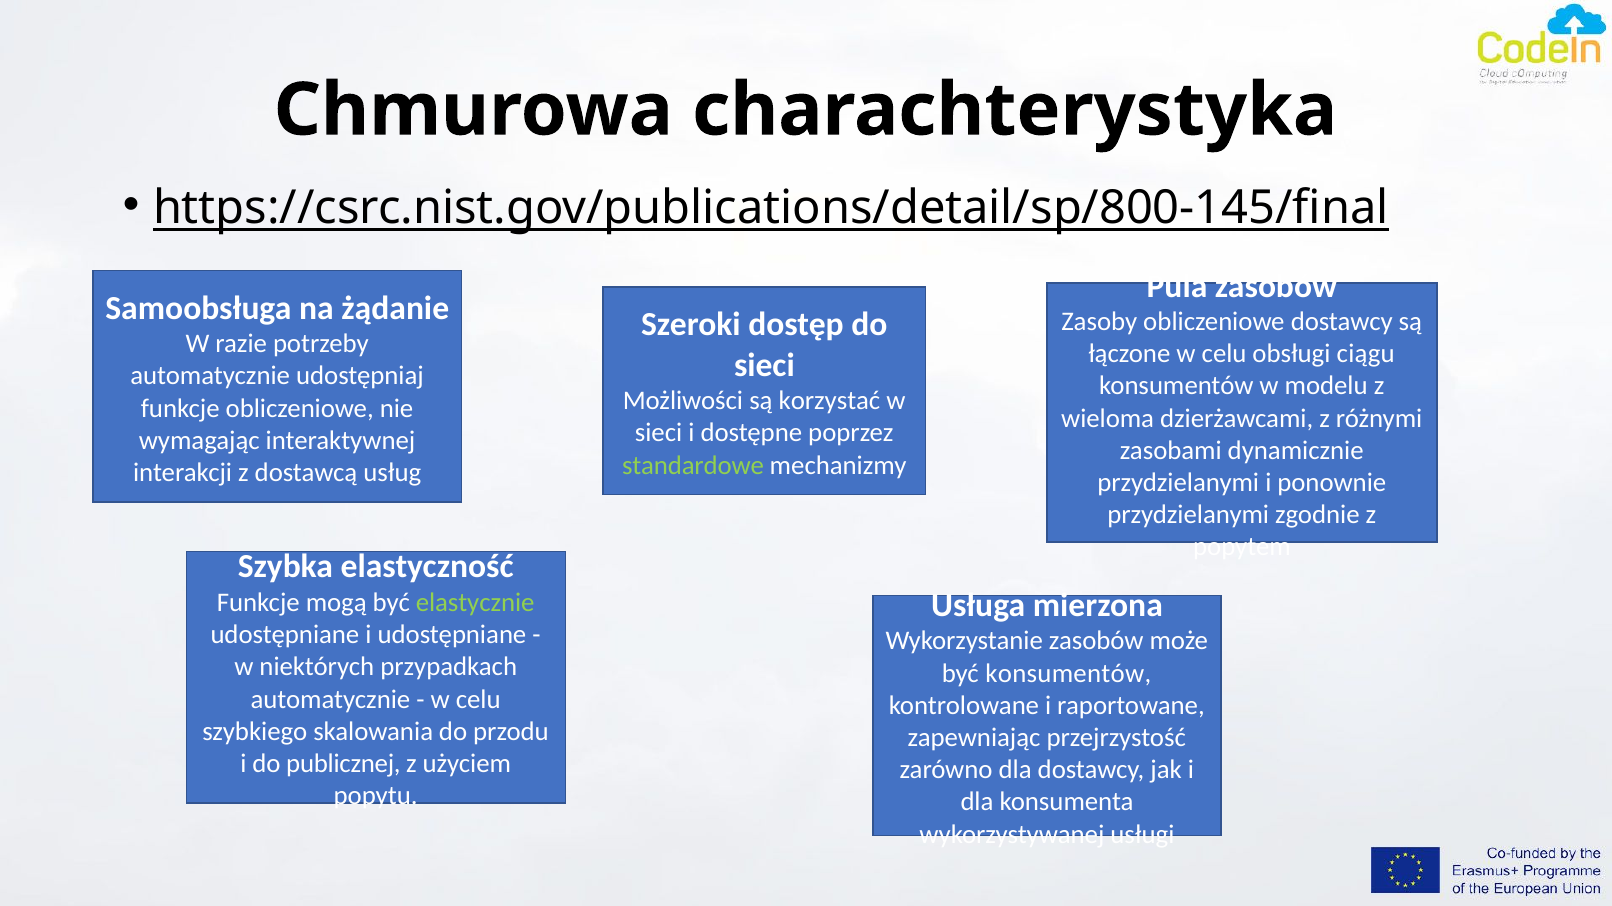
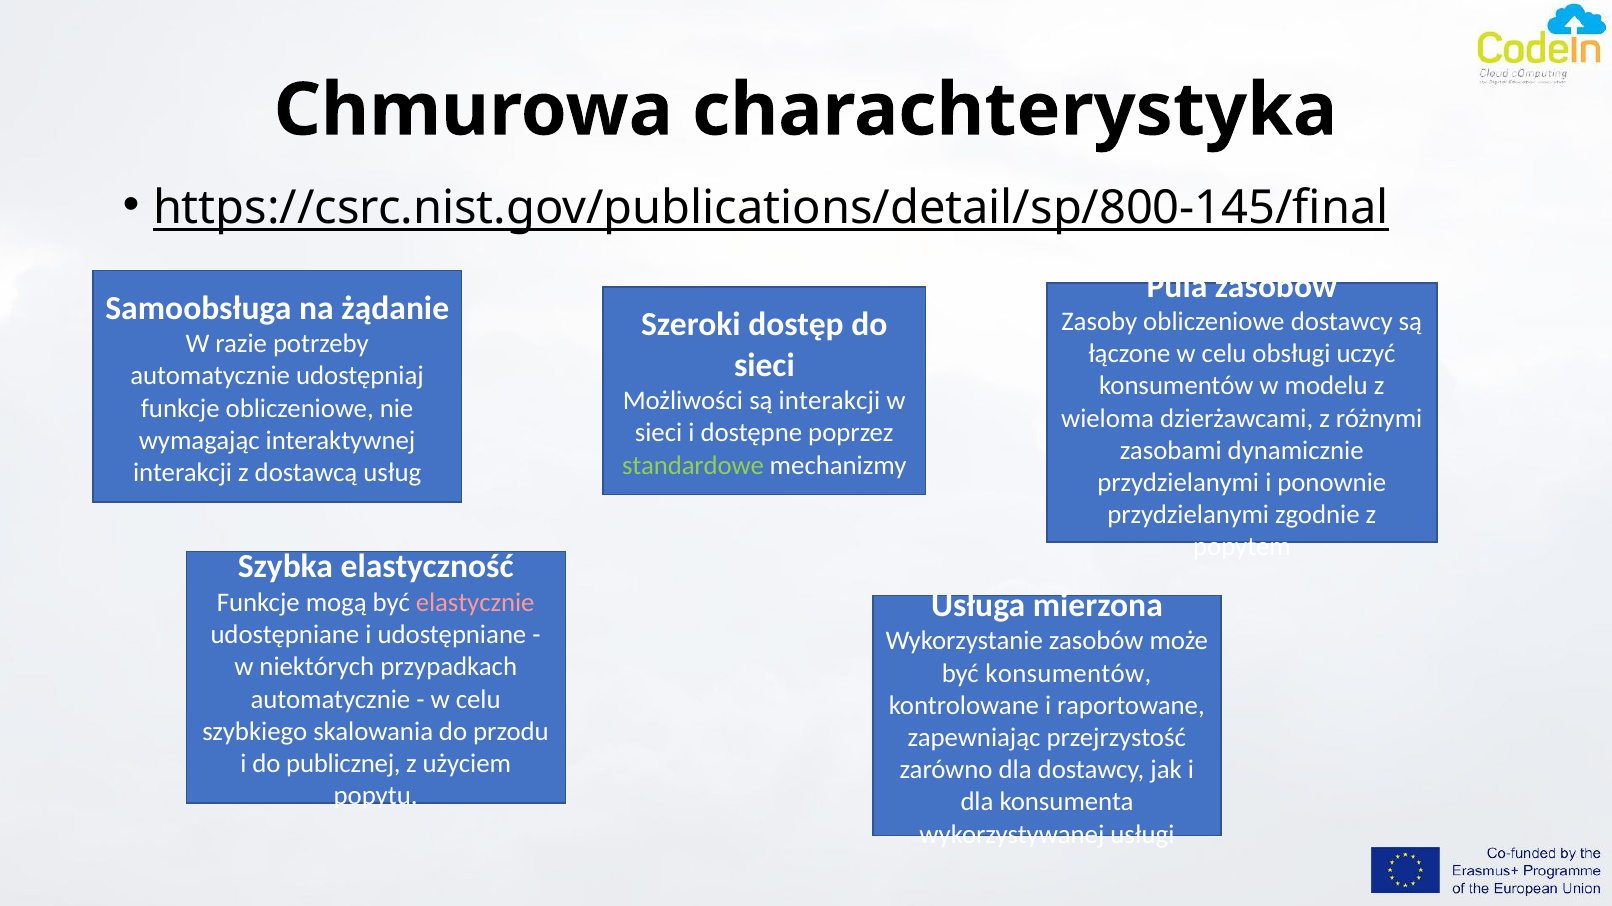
ciągu: ciągu -> uczyć (1366, 354)
są korzystać: korzystać -> interakcji (829, 401)
elastycznie colour: light green -> pink (475, 603)
